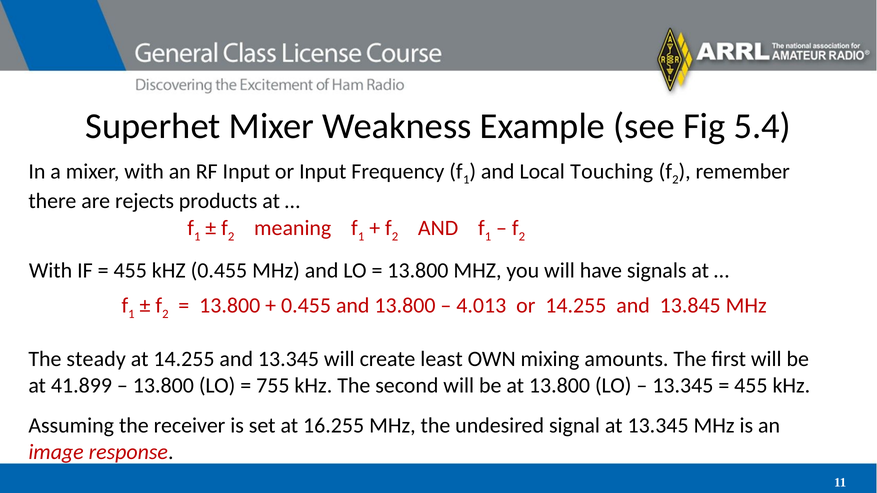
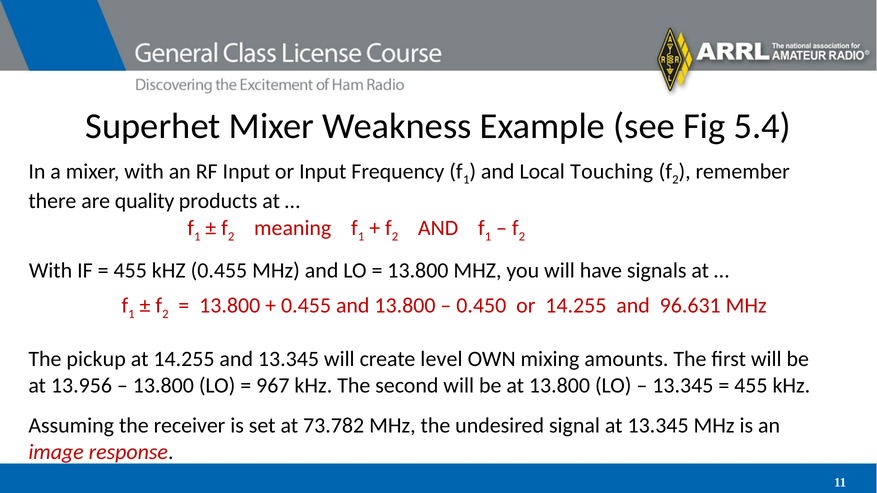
rejects: rejects -> quality (145, 201)
4.013: 4.013 -> 0.450 (481, 306)
13.845: 13.845 -> 96.631 (690, 306)
steady: steady -> pickup (96, 359)
least: least -> level (441, 359)
41.899: 41.899 -> 13.956 (81, 386)
755: 755 -> 967 (273, 386)
16.255: 16.255 -> 73.782 (334, 426)
